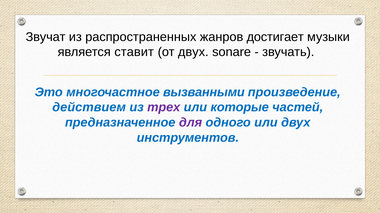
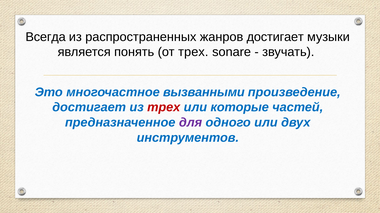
Звучат: Звучат -> Всегда (46, 37)
ставит: ставит -> понять (134, 52)
от двух: двух -> трех (193, 52)
действием: действием -> достигает (89, 108)
трех colour: purple -> red (164, 108)
